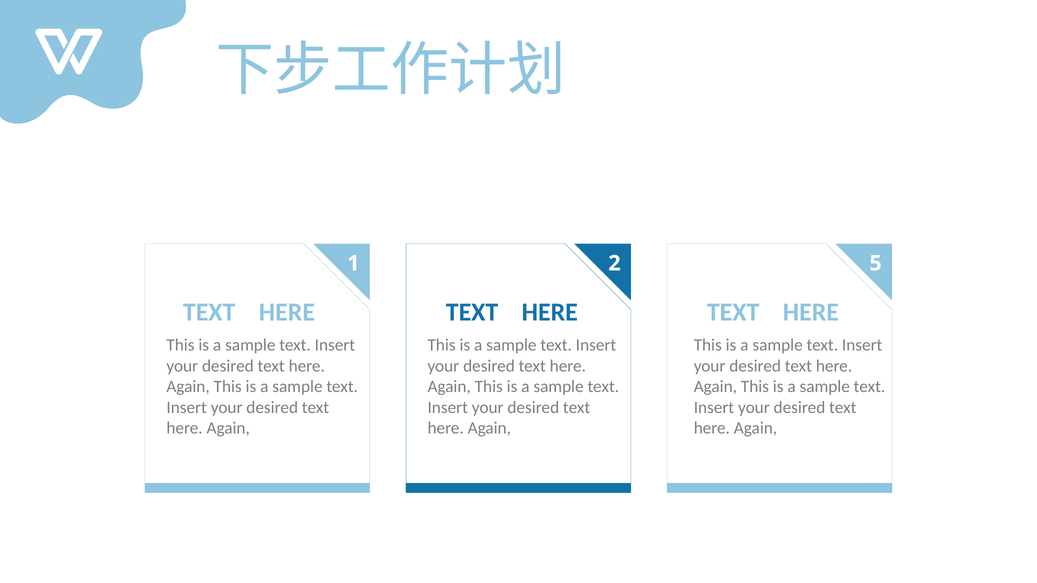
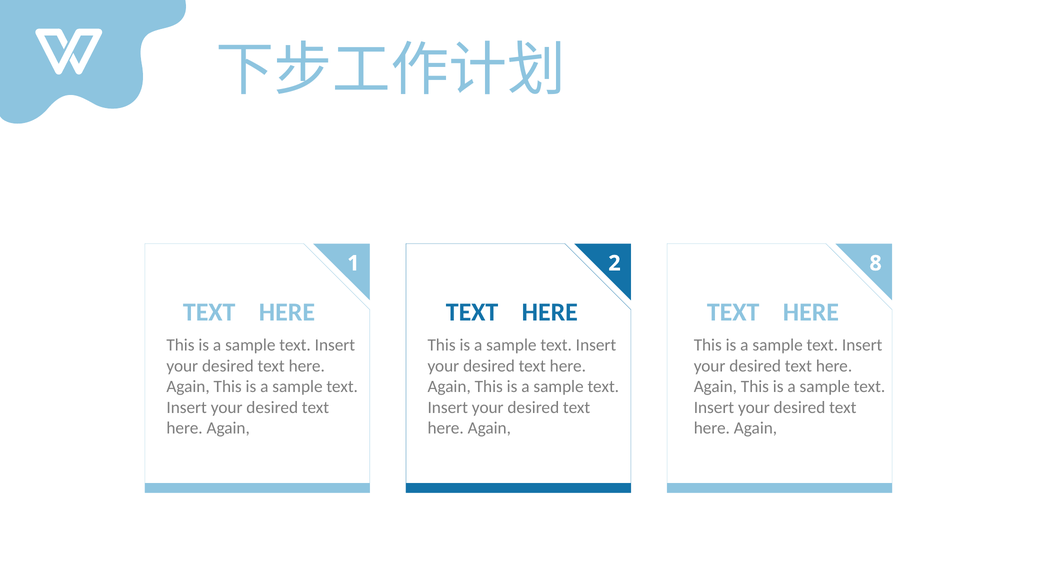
5: 5 -> 8 (876, 263)
